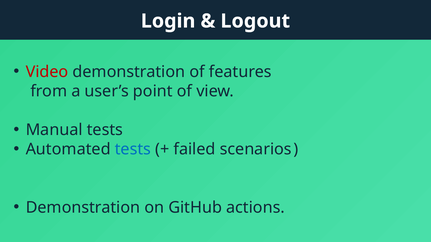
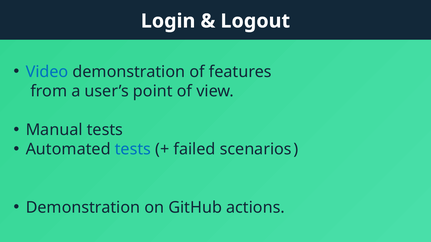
Video colour: red -> blue (47, 72)
